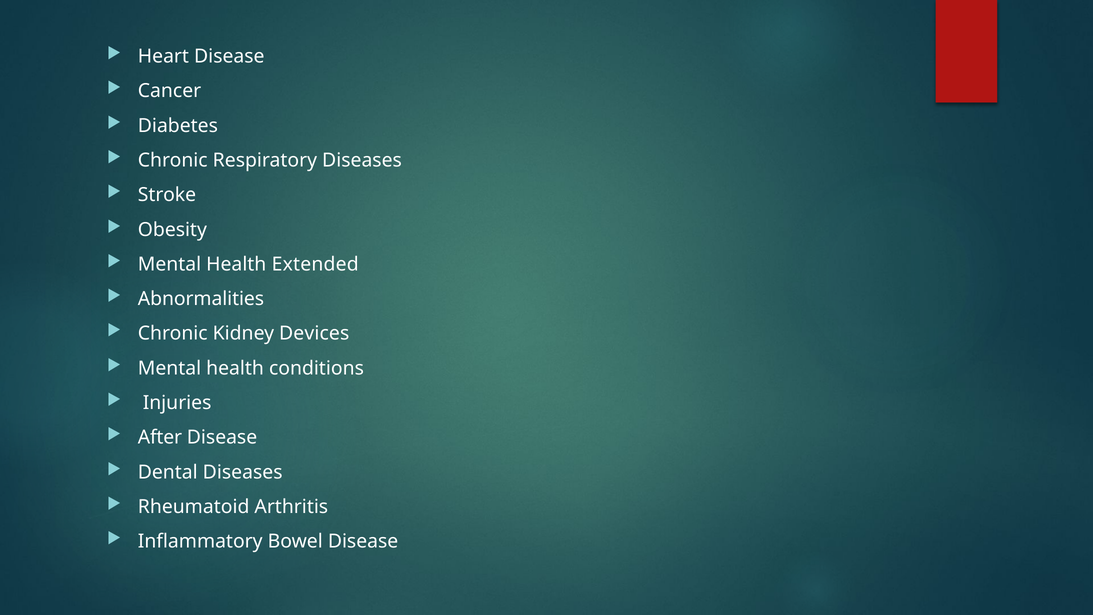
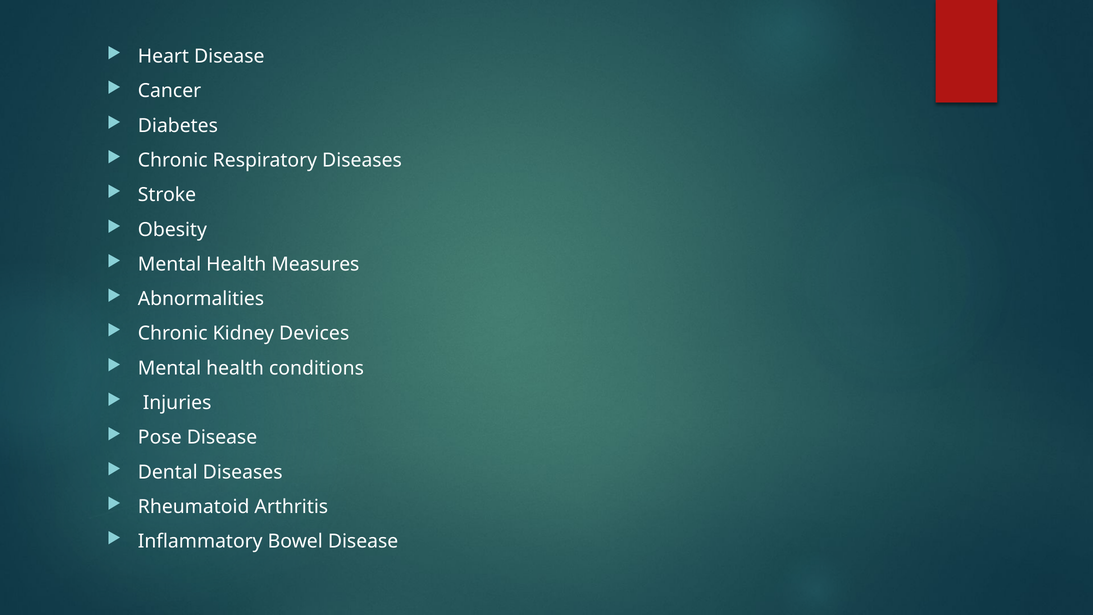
Extended: Extended -> Measures (315, 264)
After: After -> Pose (160, 437)
